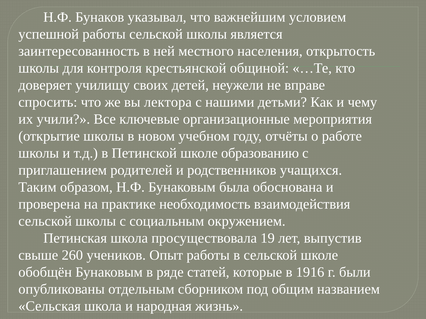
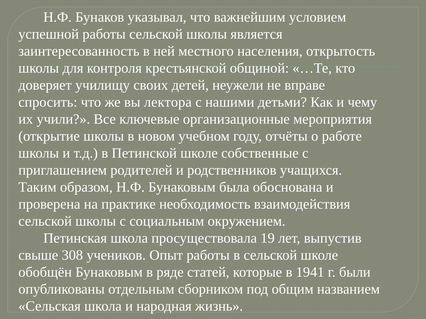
образованию: образованию -> собственные (260, 153)
260: 260 -> 308 (72, 256)
1916: 1916 -> 1941 (310, 273)
